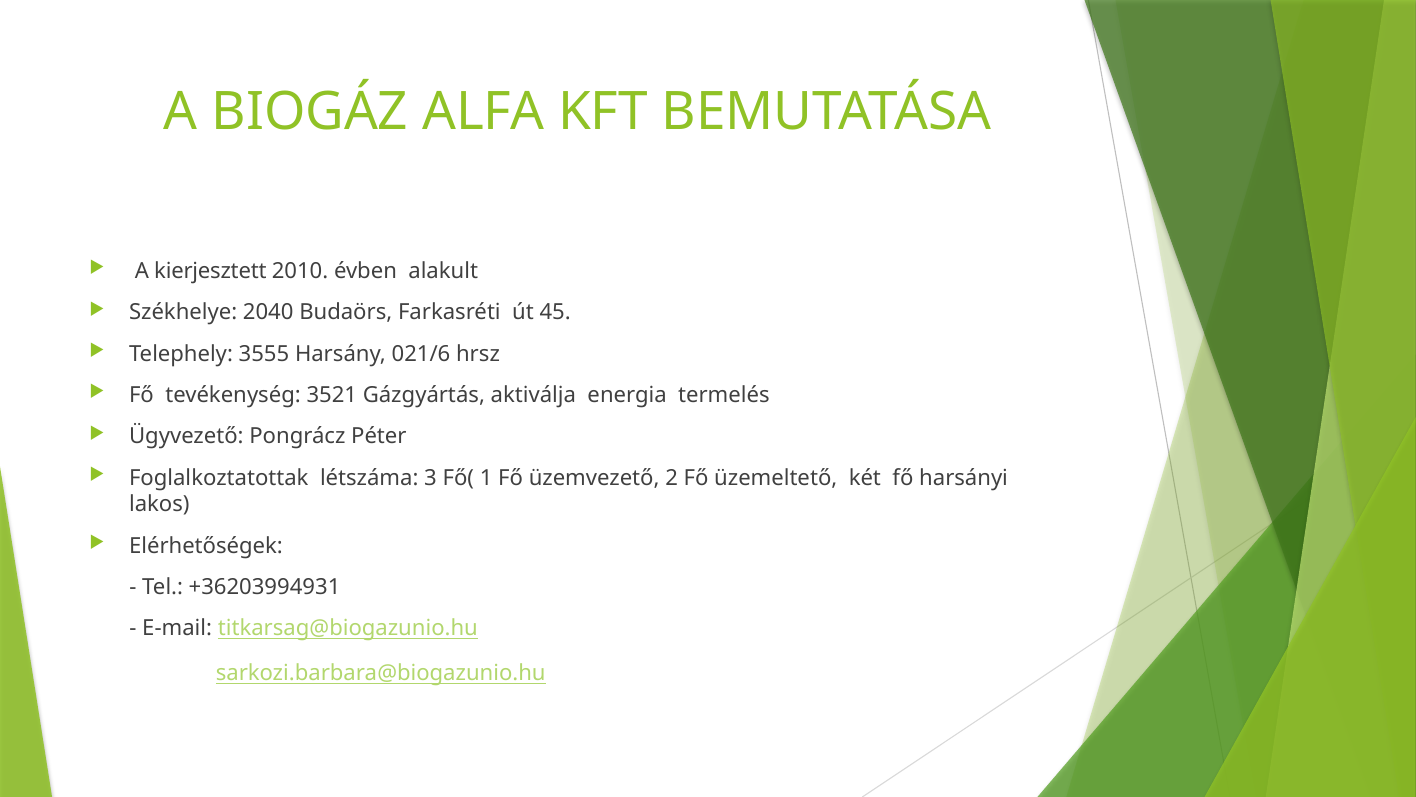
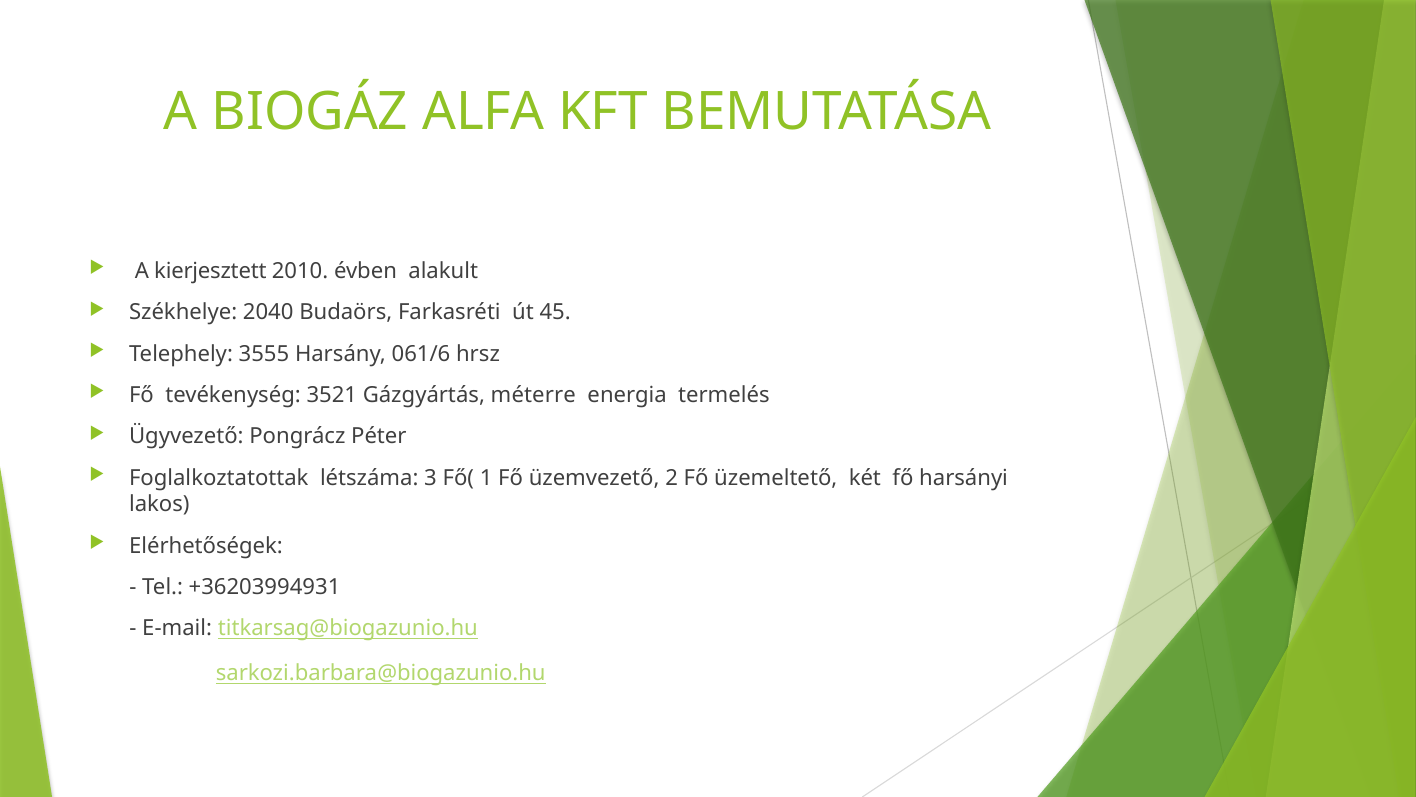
021/6: 021/6 -> 061/6 (421, 354)
aktiválja: aktiválja -> méterre (533, 395)
